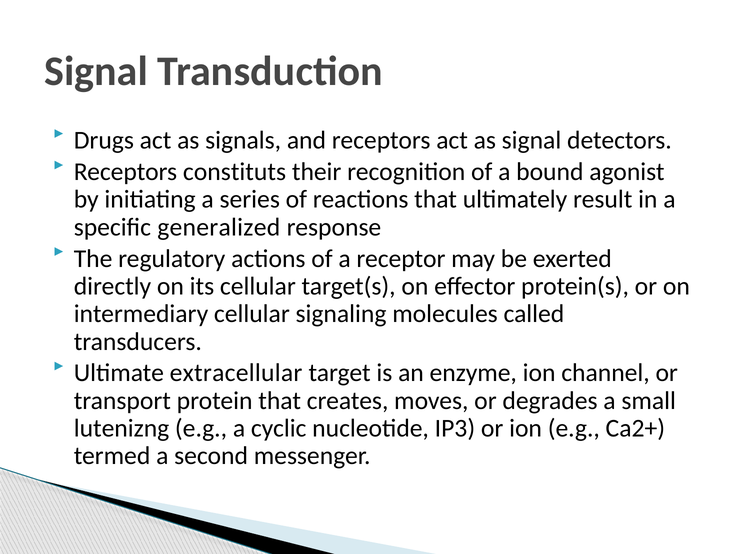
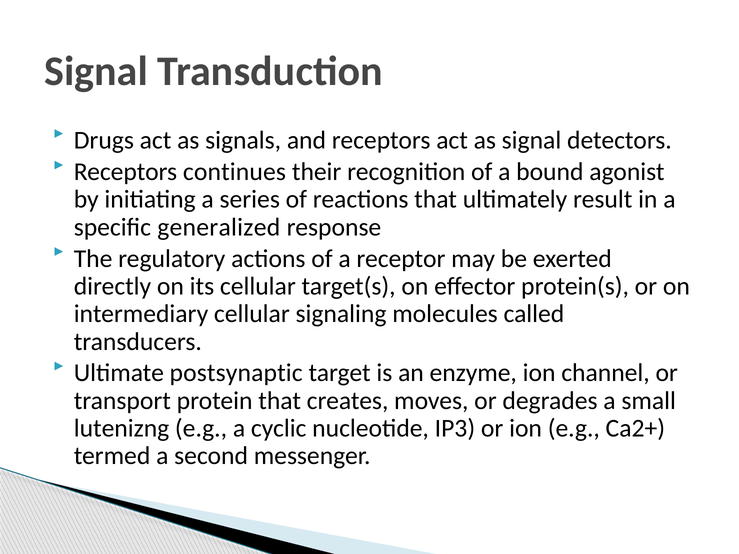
constituts: constituts -> continues (234, 172)
extracellular: extracellular -> postsynaptic (236, 373)
